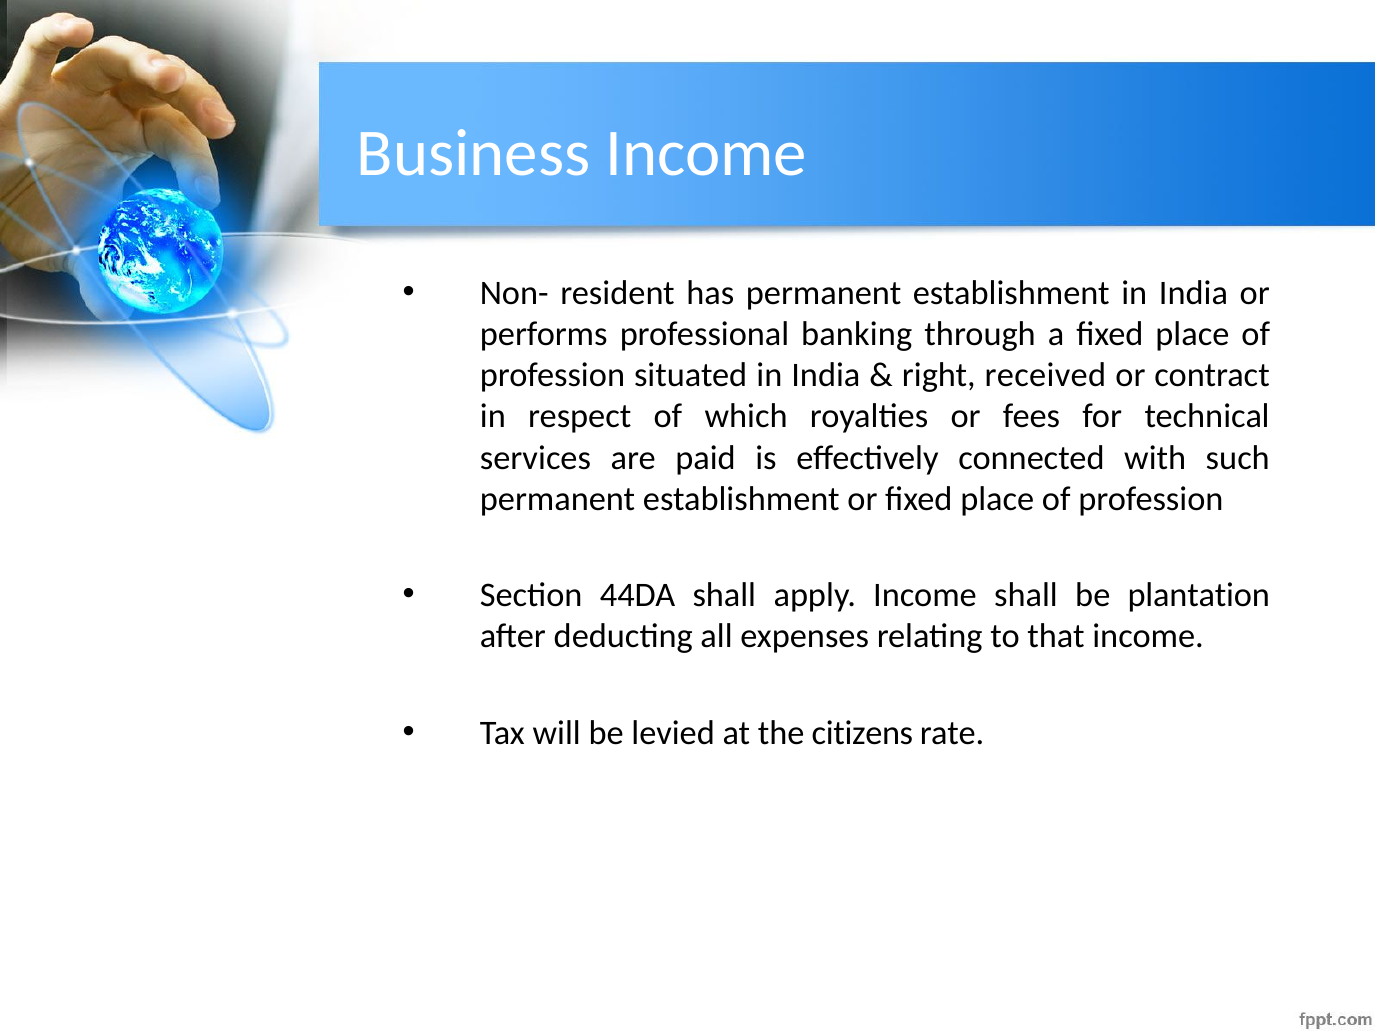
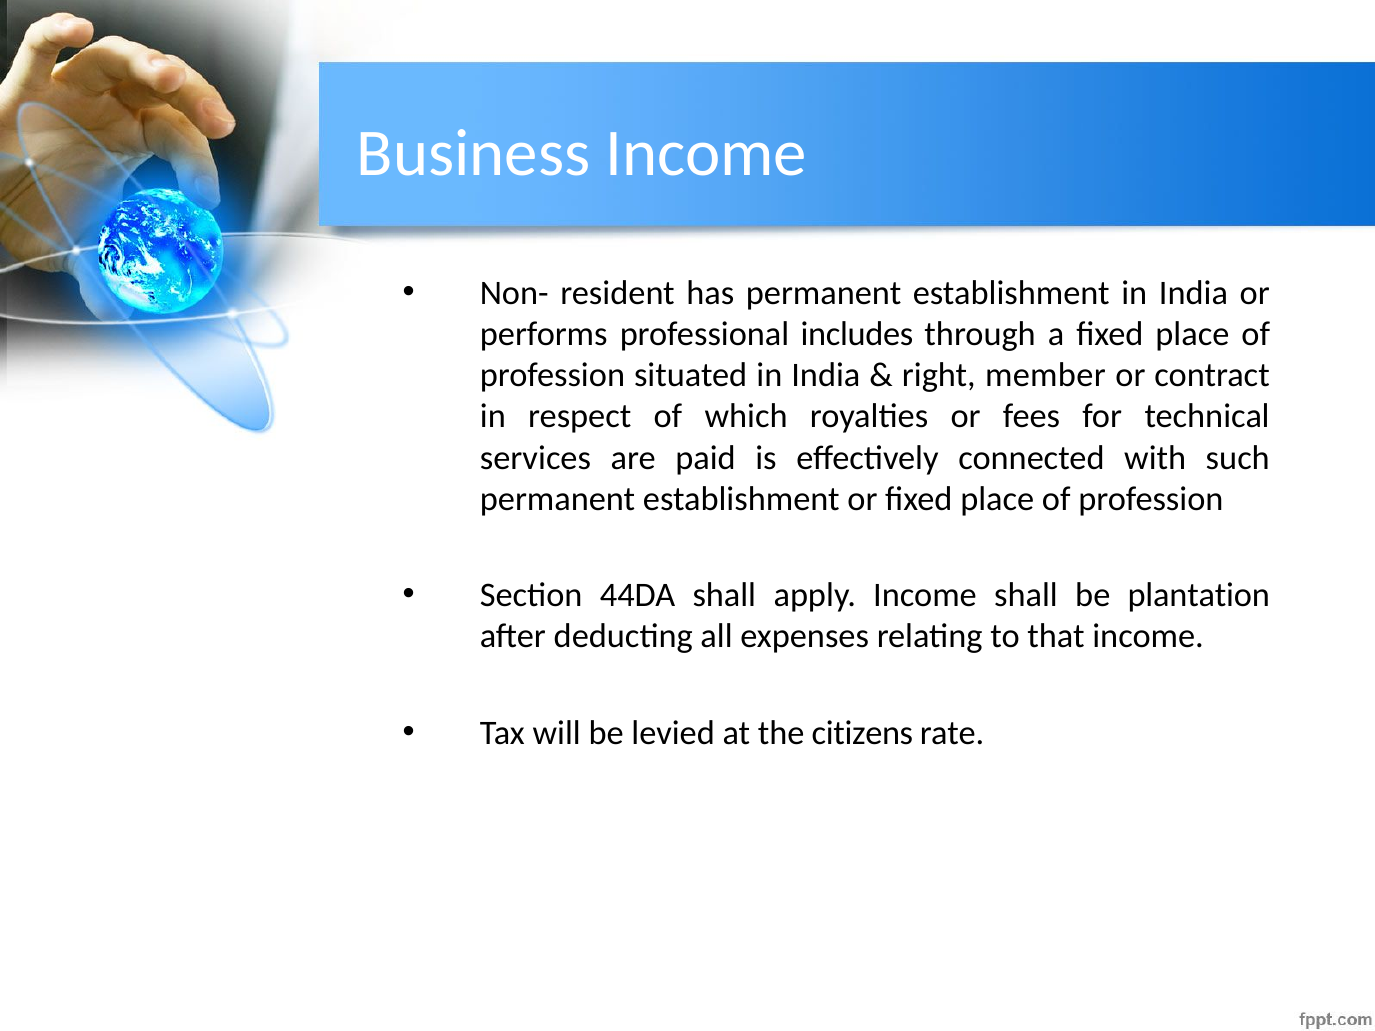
banking: banking -> includes (857, 334)
received: received -> member (1045, 375)
